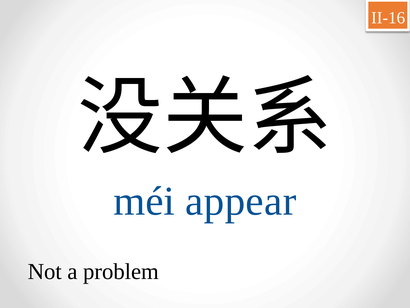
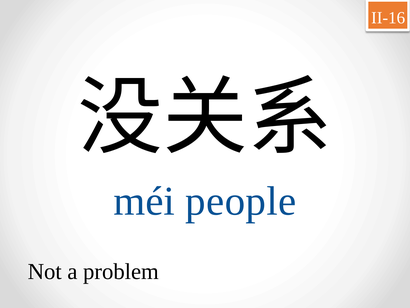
appear: appear -> people (241, 201)
